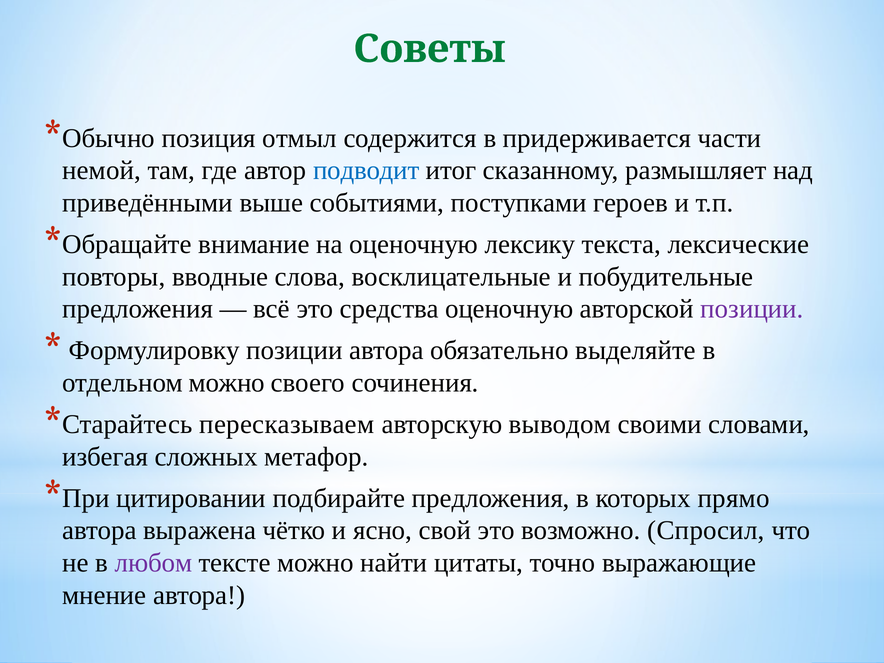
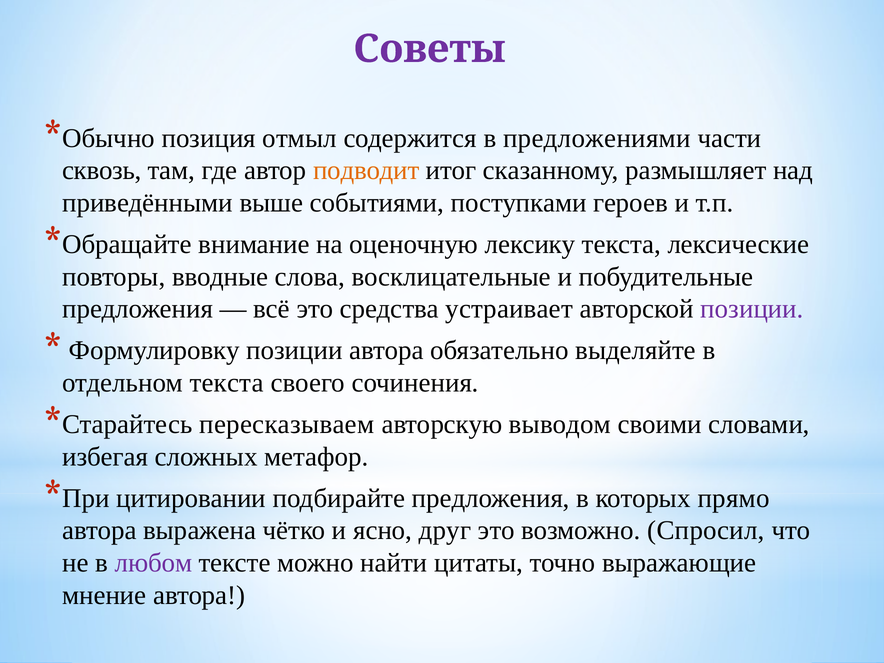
Советы colour: green -> purple (430, 49)
придерживается: придерживается -> предложениями (597, 138)
немой: немой -> сквозь (102, 171)
подводит colour: blue -> orange (366, 171)
средства оценочную: оценочную -> устраивает (509, 309)
отдельном можно: можно -> текста (227, 383)
свой: свой -> друг (445, 531)
